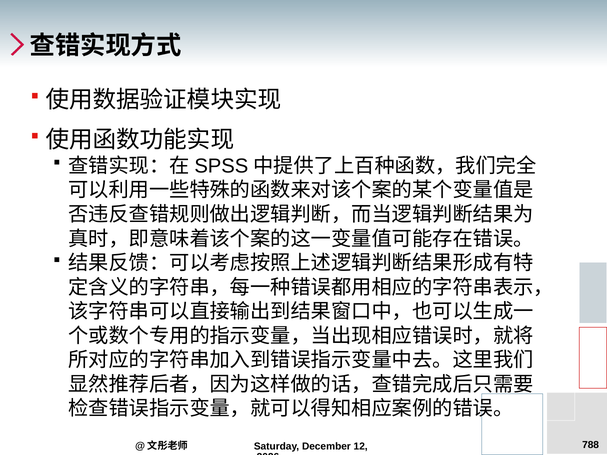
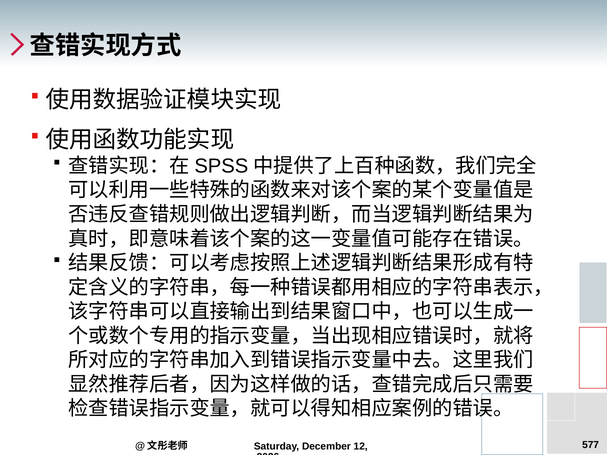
788: 788 -> 577 (591, 445)
